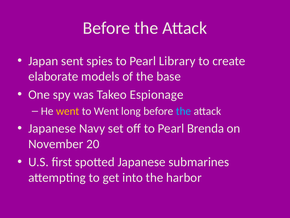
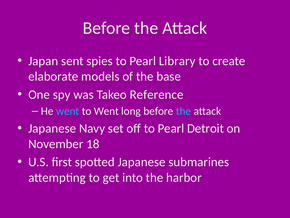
Espionage: Espionage -> Reference (157, 94)
went colour: yellow -> light blue (68, 111)
Brenda: Brenda -> Detroit (206, 128)
20: 20 -> 18 (93, 144)
